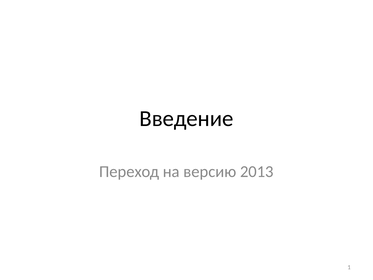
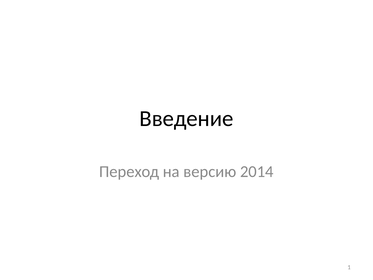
2013: 2013 -> 2014 (257, 171)
